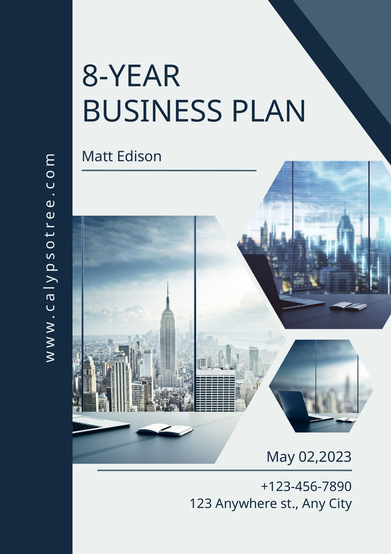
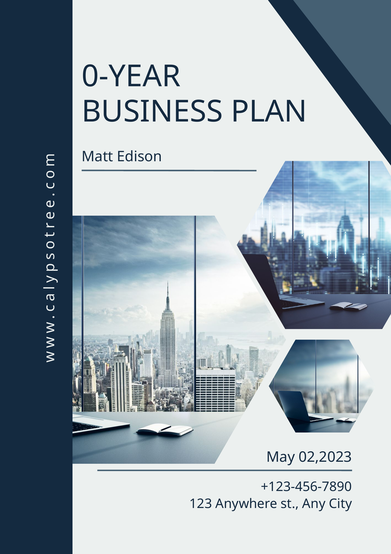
8-YEAR: 8-YEAR -> 0-YEAR (131, 76)
